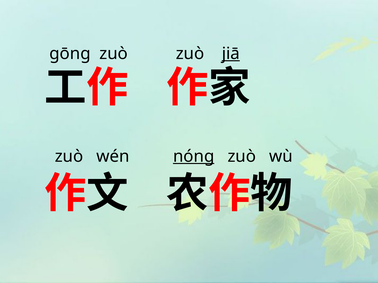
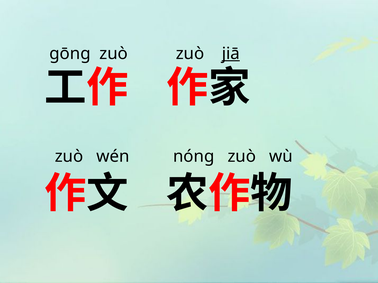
nóng underline: present -> none (194, 157)
